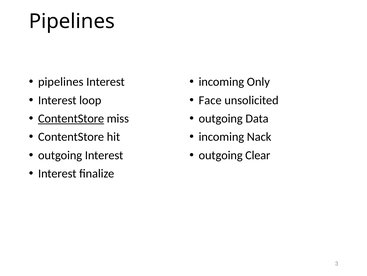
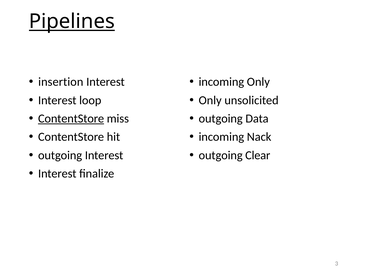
Pipelines underline: none -> present (72, 21)
pipelines: pipelines -> insertion (61, 82)
Face: Face -> Only (210, 100)
